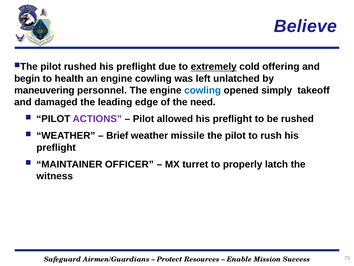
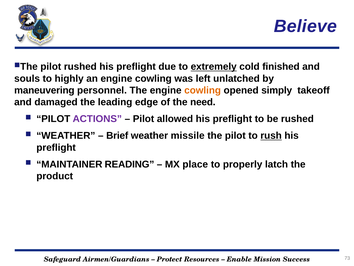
offering: offering -> finished (281, 67)
begin: begin -> souls (27, 78)
health: health -> highly (69, 78)
cowling colour: blue -> orange (203, 90)
rush underline: none -> present (271, 135)
OFFICER: OFFICER -> READING (129, 164)
turret: turret -> place (195, 164)
witness: witness -> product (55, 176)
